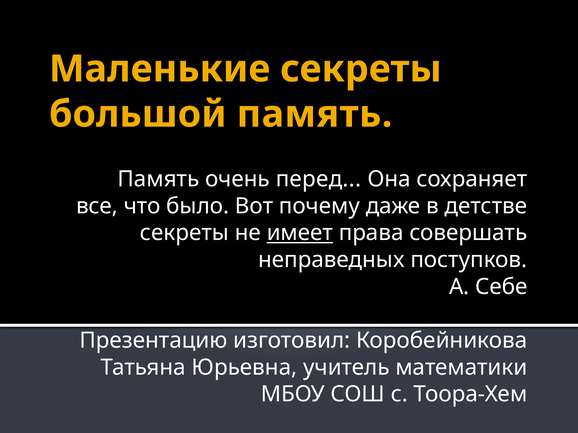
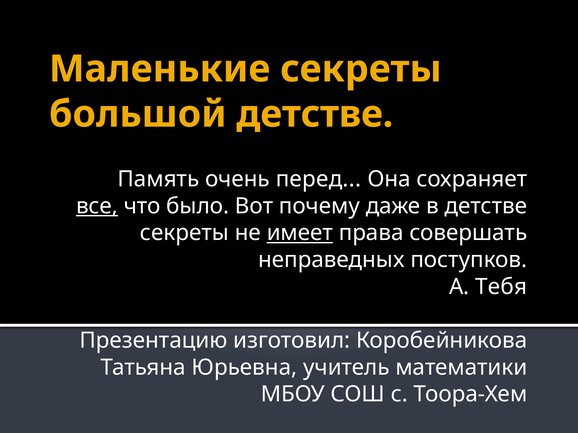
большой память: память -> детстве (315, 114)
все underline: none -> present (97, 206)
Себе: Себе -> Тебя (501, 287)
